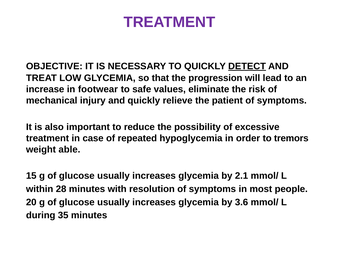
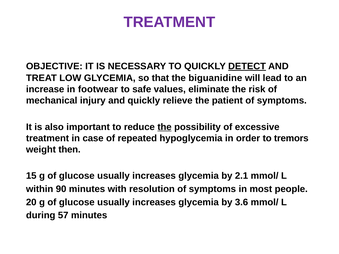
progression: progression -> biguanidine (215, 78)
the underline: none -> present (165, 127)
able: able -> then (70, 150)
28: 28 -> 90 (61, 189)
35: 35 -> 57 (63, 216)
